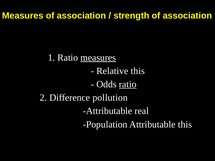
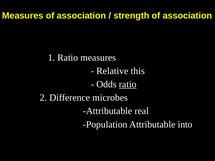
measures underline: present -> none (98, 58)
pollution: pollution -> microbes (110, 98)
Attributable this: this -> into (185, 125)
